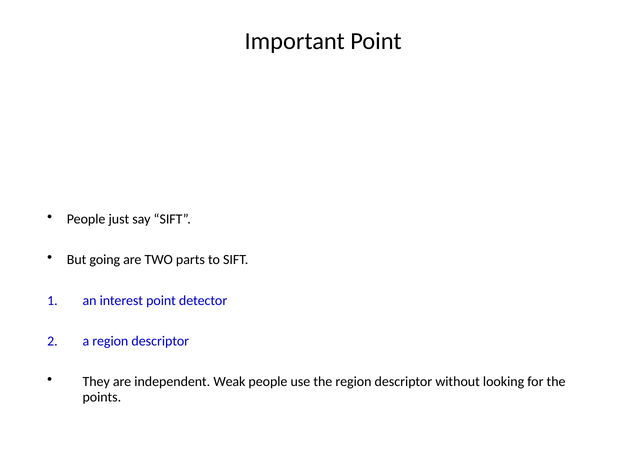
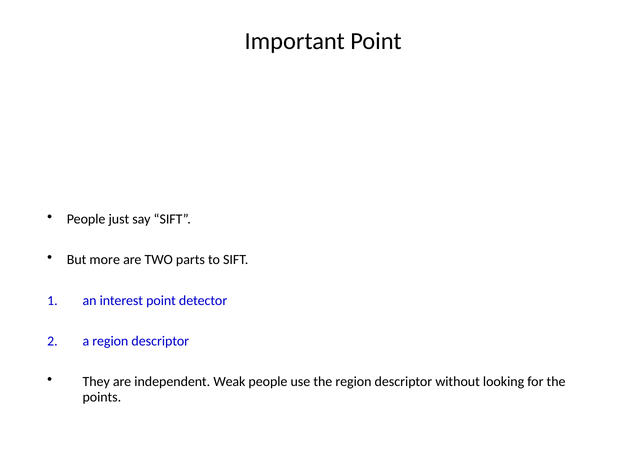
going: going -> more (105, 260)
